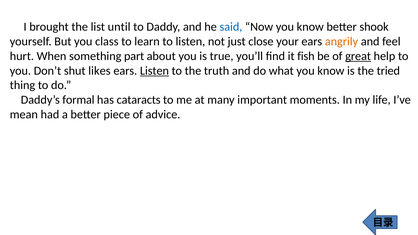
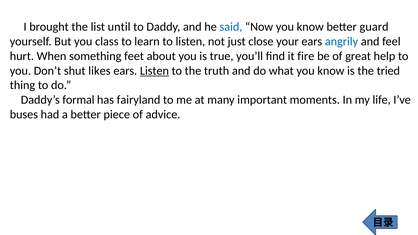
shook: shook -> guard (374, 27)
angrily colour: orange -> blue (341, 41)
part: part -> feet (134, 56)
fish: fish -> fire (306, 56)
great underline: present -> none (358, 56)
cataracts: cataracts -> fairyland (139, 100)
mean: mean -> buses (24, 115)
